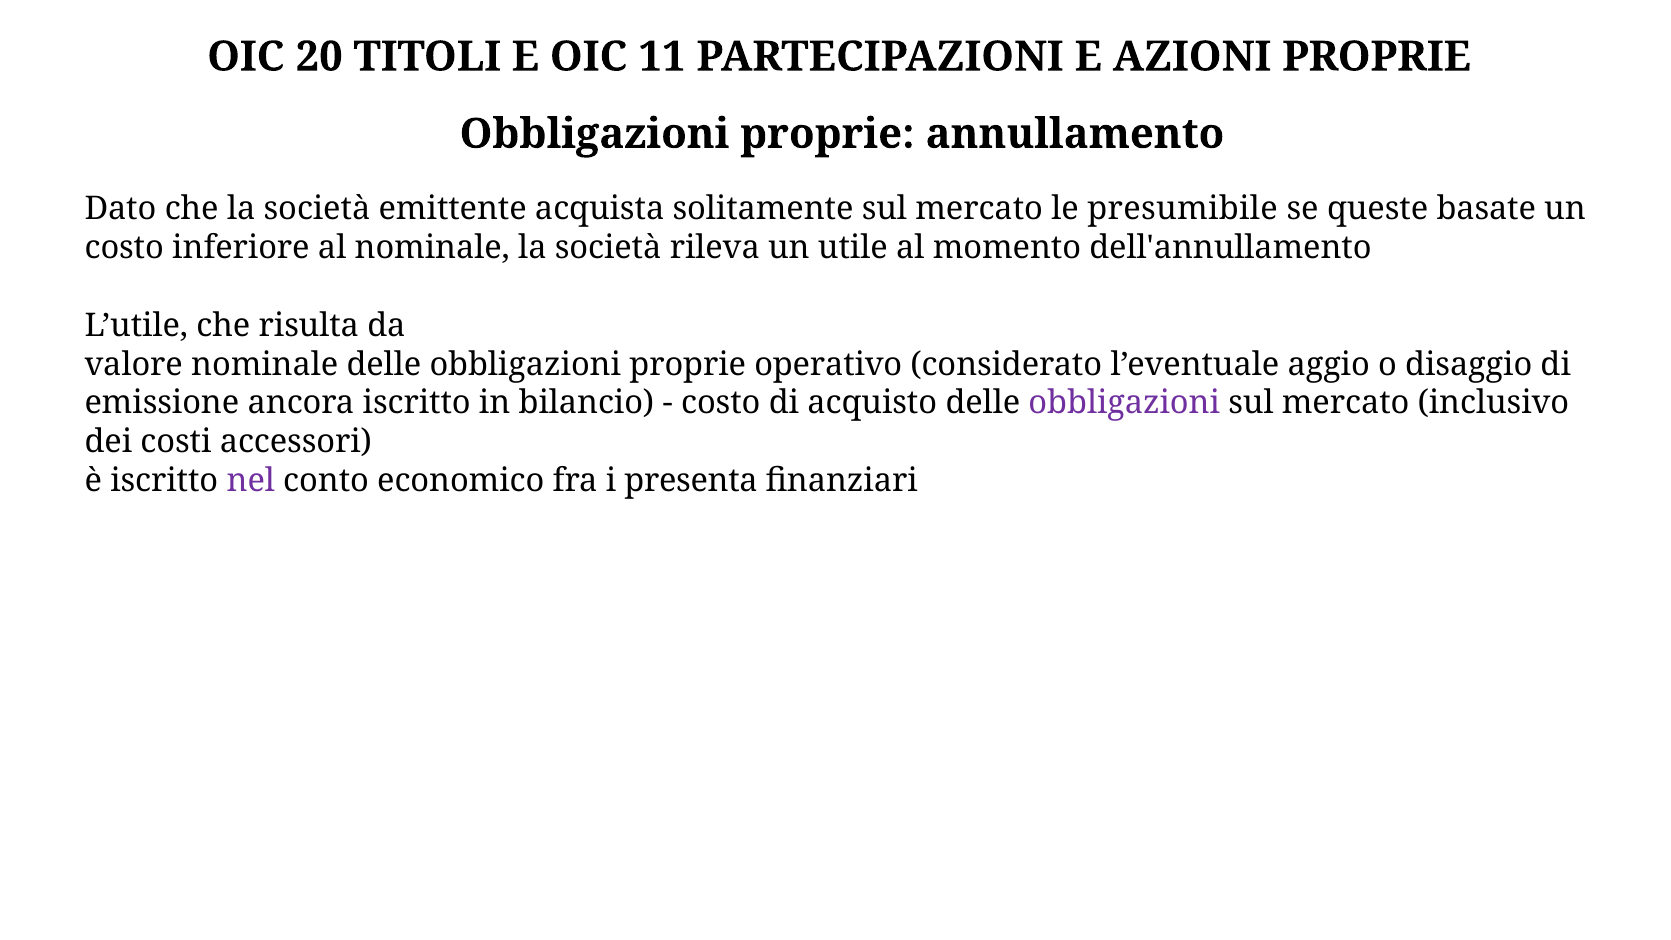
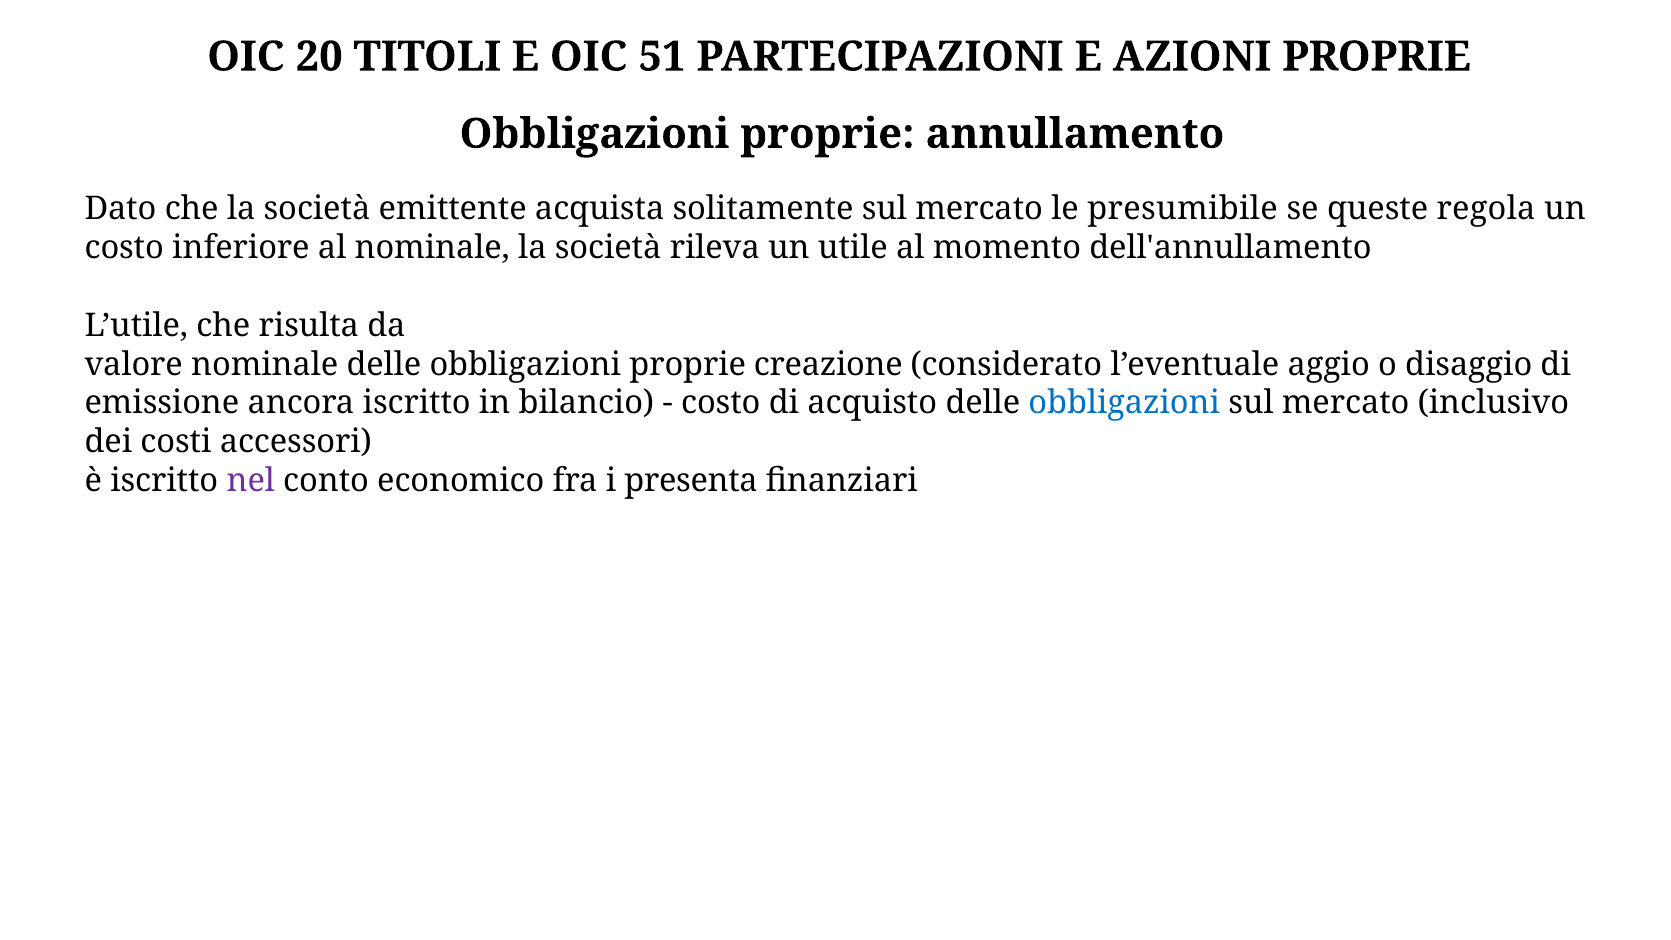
11: 11 -> 51 (662, 57)
basate: basate -> regola (1486, 208)
operativo: operativo -> creazione (828, 364)
obbligazioni colour: purple -> blue (1124, 403)
